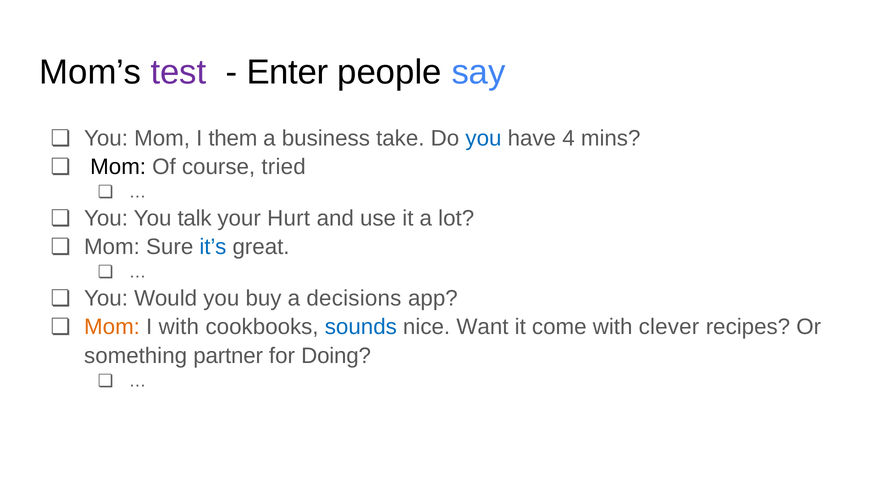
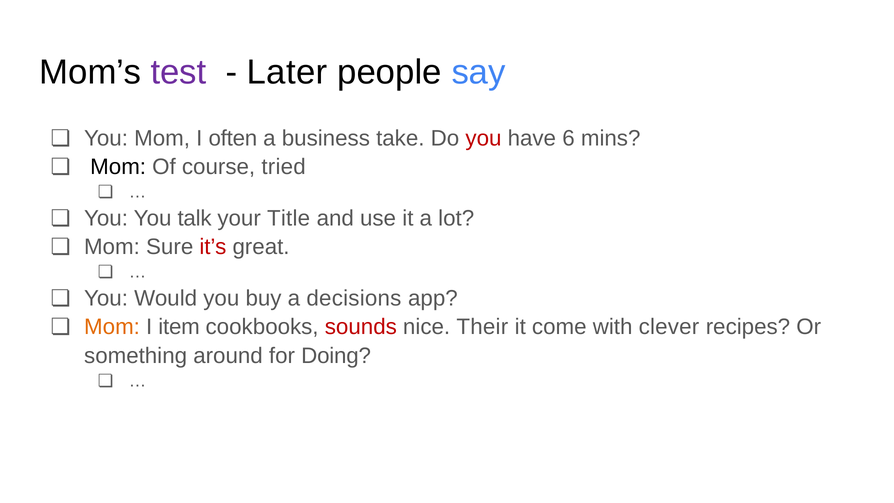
Enter: Enter -> Later (287, 72)
them: them -> often (233, 138)
you colour: blue -> red (483, 138)
4: 4 -> 6 (569, 138)
Hurt: Hurt -> Title (289, 218)
it’s colour: blue -> red (213, 247)
I with: with -> item (179, 327)
sounds colour: blue -> red (361, 327)
Want: Want -> Their (482, 327)
partner: partner -> around (228, 356)
